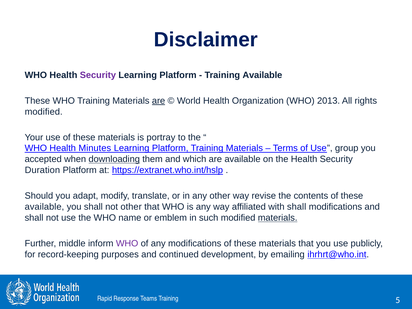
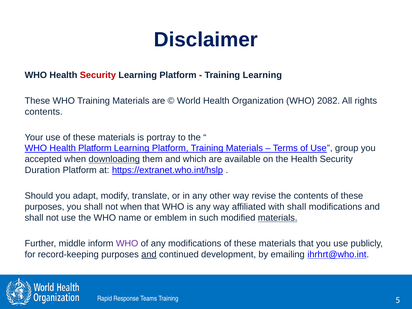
Security colour: purple -> red (98, 75)
Training Available: Available -> Learning (262, 75)
are underline: present -> none (159, 101)
2013: 2013 -> 2082 (329, 101)
modified: modified -> contents (44, 112)
Health Minutes: Minutes -> Platform (95, 148)
available: available -> purposes (45, 207)
not other: other -> when (131, 207)
and underline: none -> present (149, 254)
